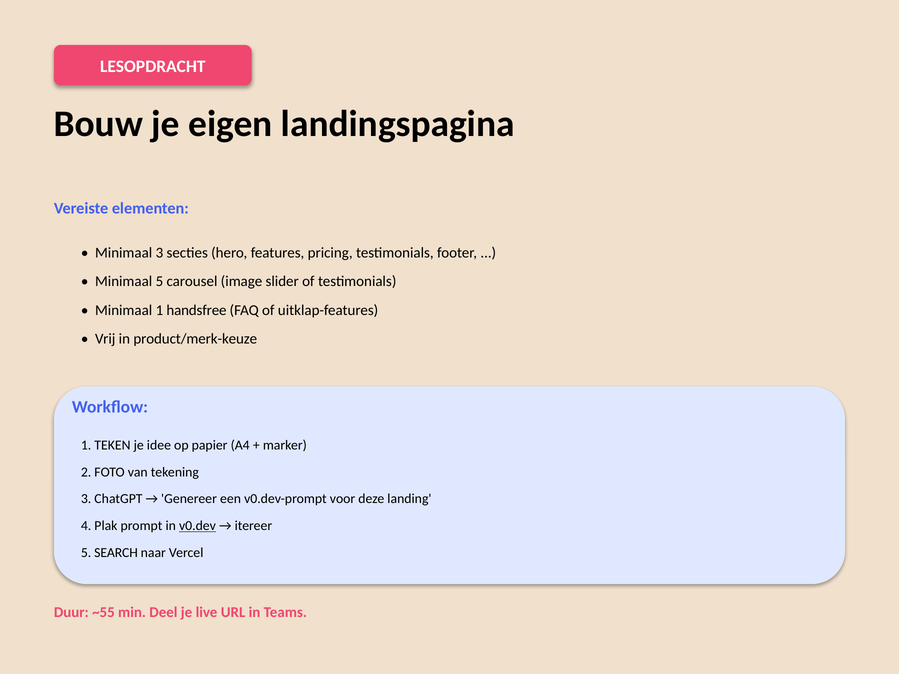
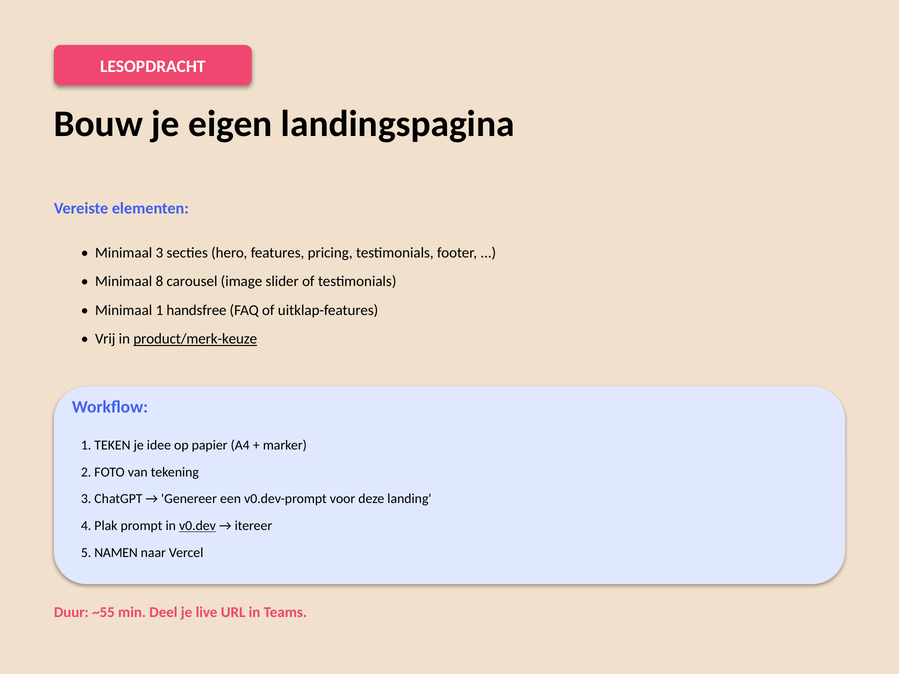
Minimaal 5: 5 -> 8 (159, 282)
product/merk-keuze underline: none -> present (195, 339)
SEARCH: SEARCH -> NAMEN (116, 553)
